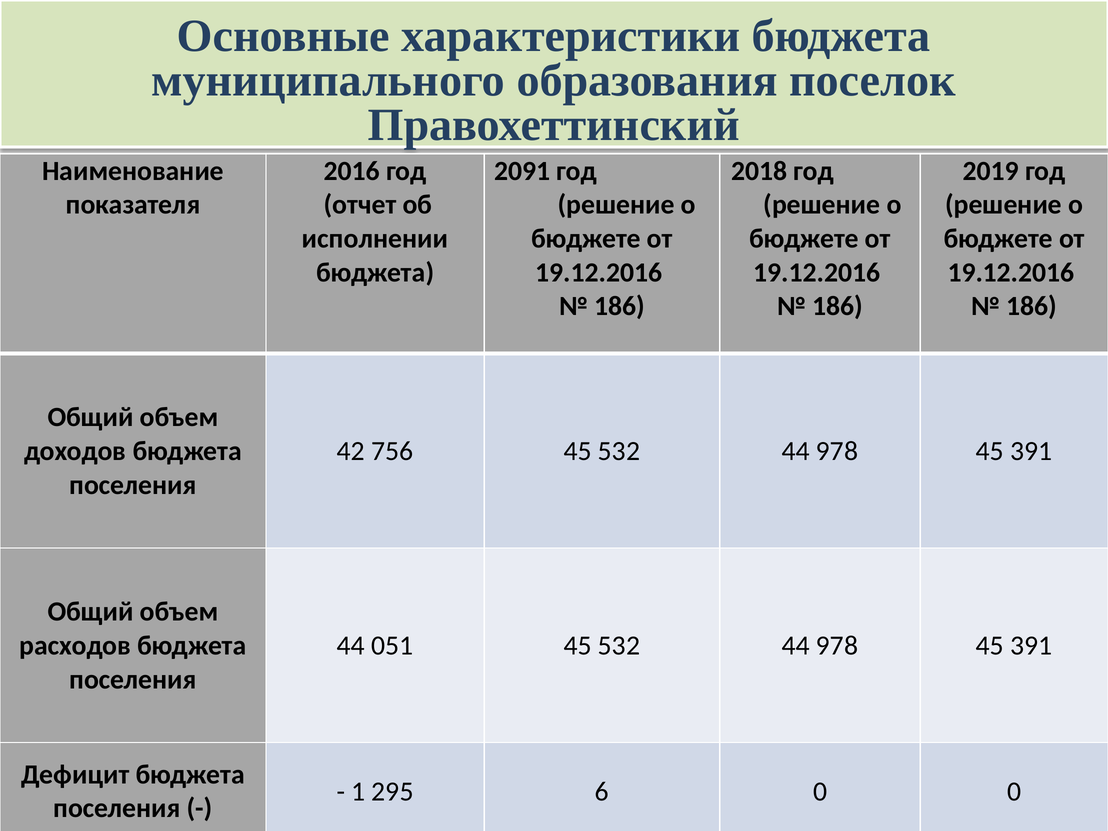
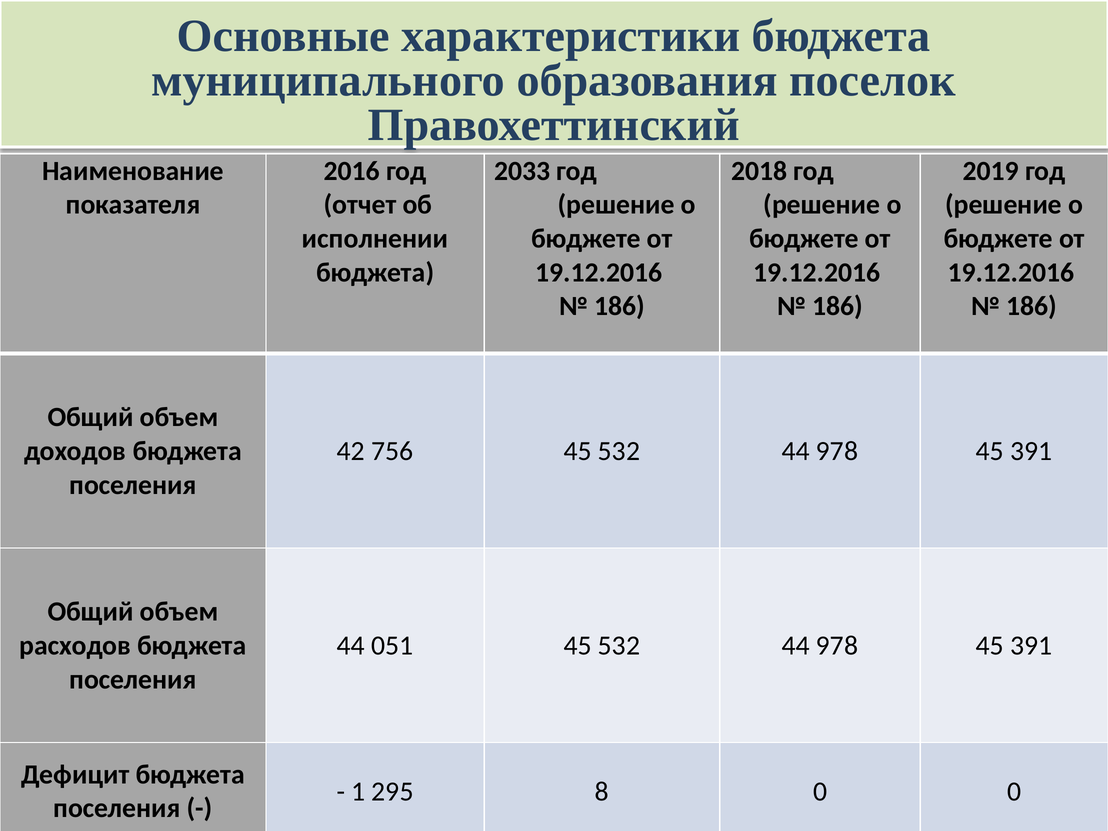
2091: 2091 -> 2033 (522, 171)
6: 6 -> 8 (602, 791)
